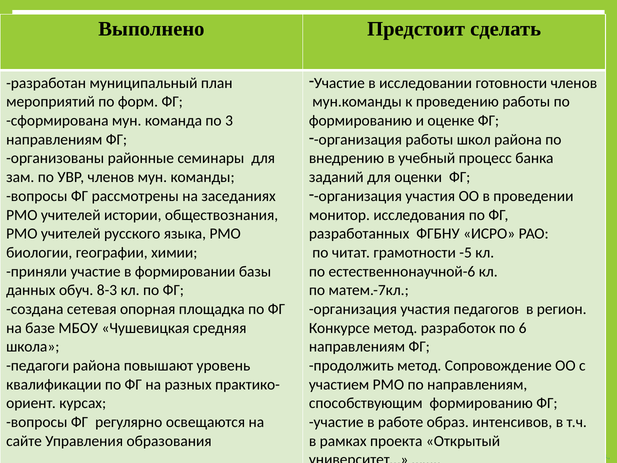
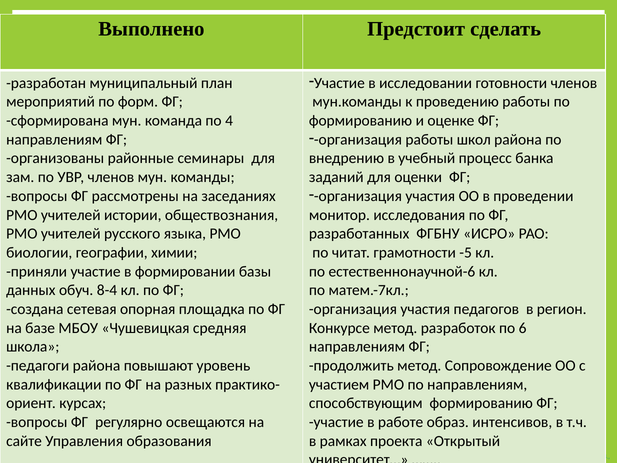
3: 3 -> 4 (229, 121)
8-3: 8-3 -> 8-4 (107, 290)
